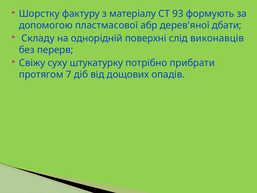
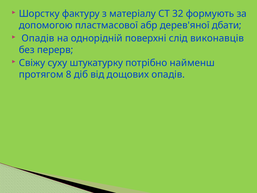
93: 93 -> 32 (178, 14)
Складу: Складу -> Опадів (38, 38)
прибрати: прибрати -> найменш (192, 63)
7: 7 -> 8 (69, 74)
